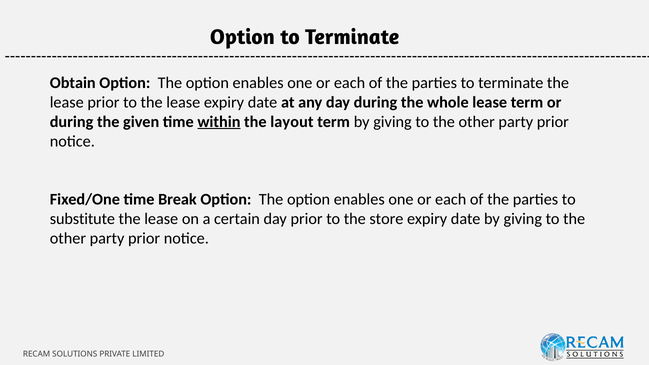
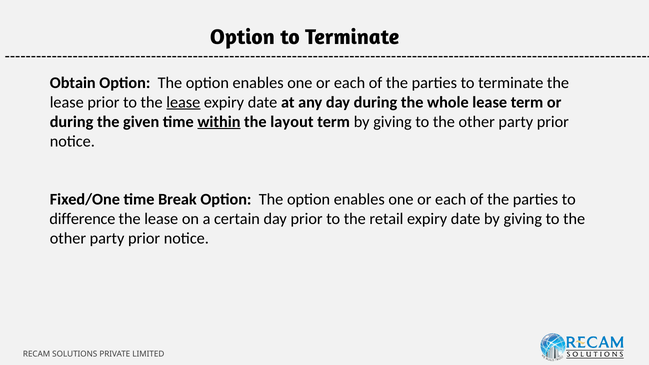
lease underline: none -> present (183, 102)
substitute: substitute -> difference (82, 219)
store: store -> retail (386, 219)
